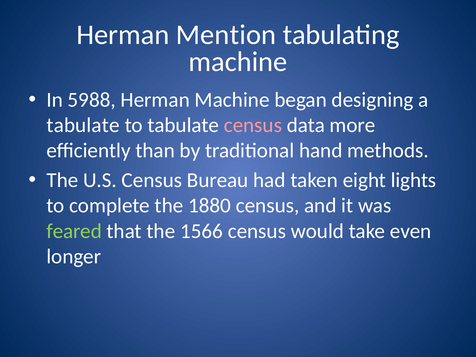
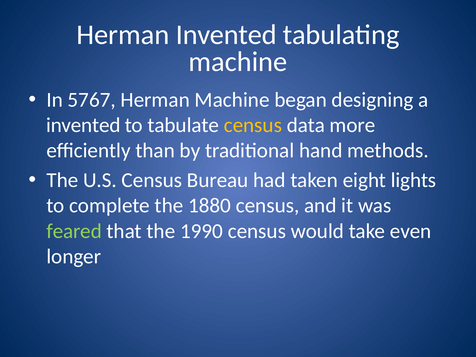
Herman Mention: Mention -> Invented (226, 35)
5988: 5988 -> 5767 (92, 100)
tabulate: tabulate -> invented (83, 125)
census colour: pink -> yellow (253, 125)
1566: 1566 -> 1990 (201, 231)
